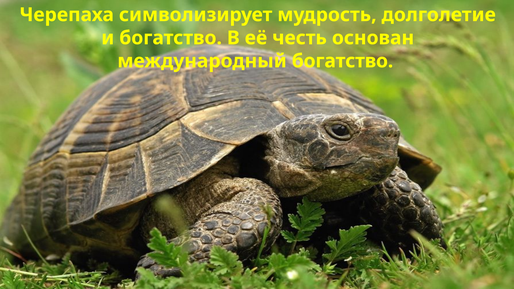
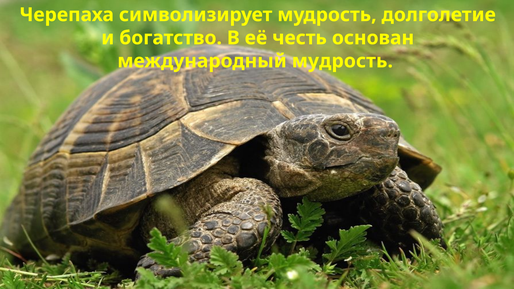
международный богатство: богатство -> мудрость (342, 61)
